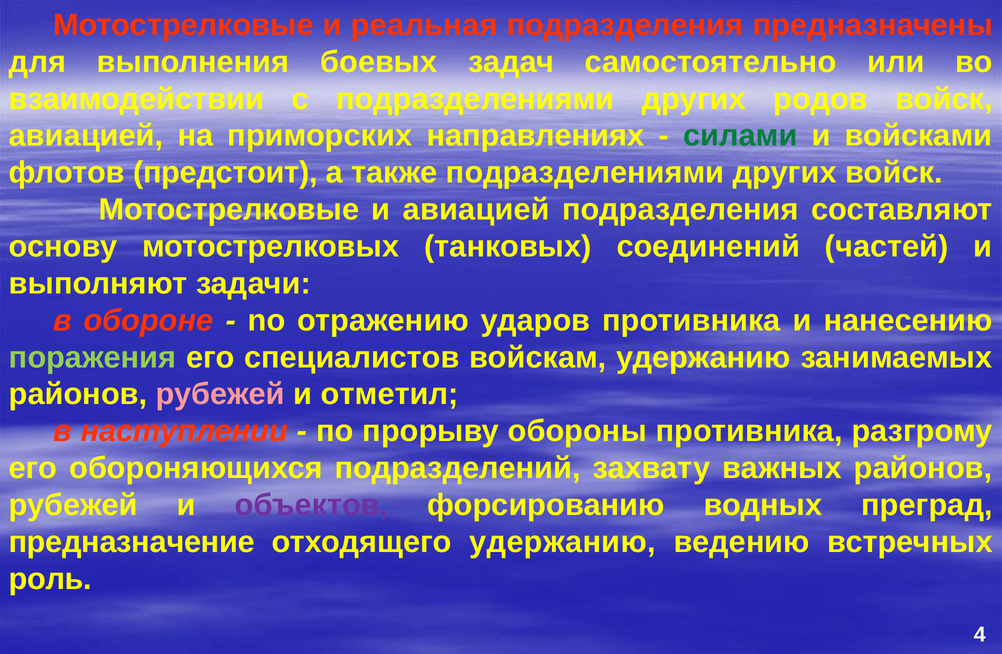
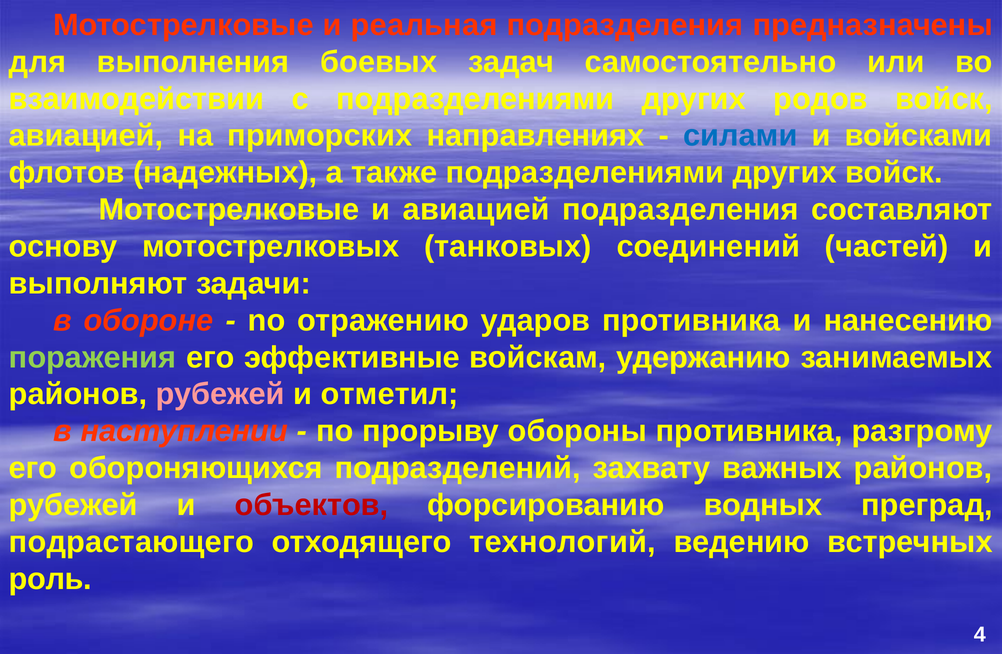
силами colour: green -> blue (740, 136)
предстоит: предстоит -> надежных (225, 173)
специалистов: специалистов -> эффективные (352, 357)
объектов colour: purple -> red (312, 505)
предназначение: предназначение -> подрастающего (131, 542)
отходящего удержанию: удержанию -> технологий (563, 542)
